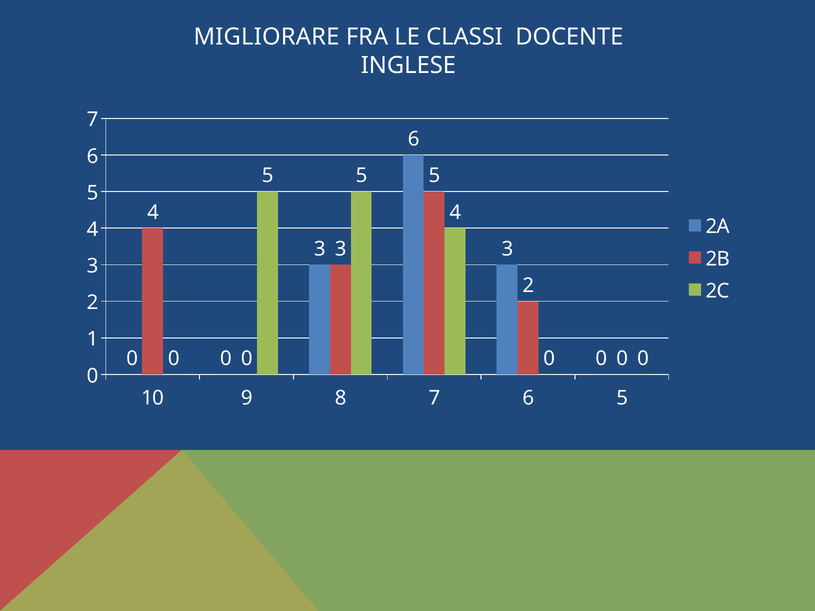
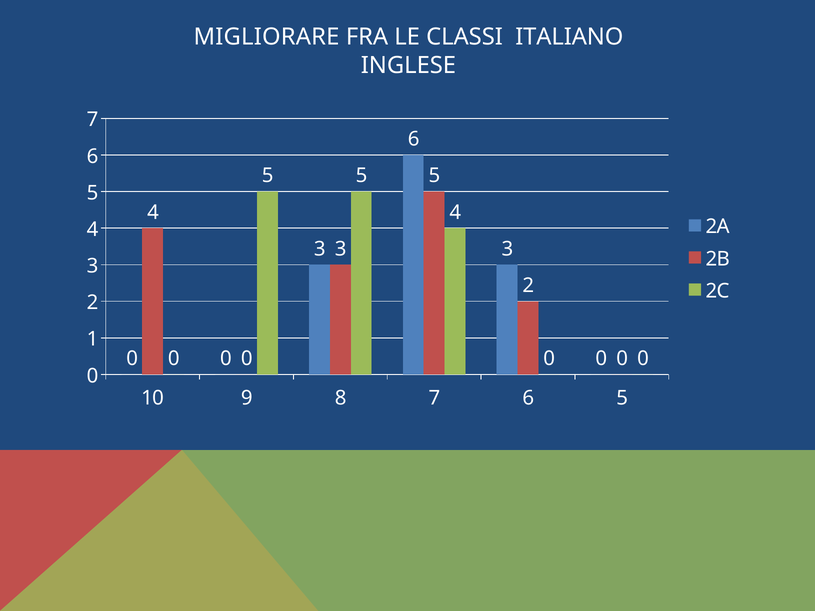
DOCENTE: DOCENTE -> ITALIANO (569, 37)
